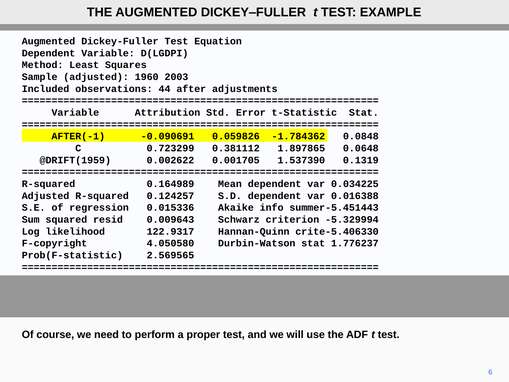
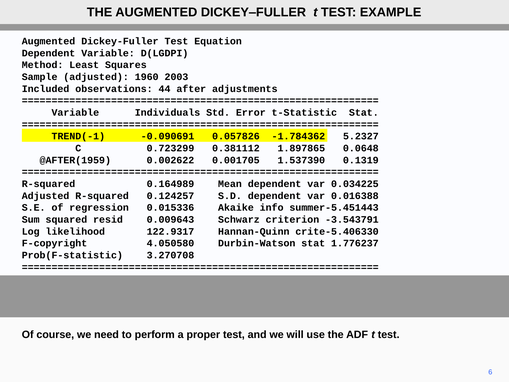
Attribution: Attribution -> Individuals (168, 113)
AFTER(-1: AFTER(-1 -> TREND(-1 (78, 136)
0.059826: 0.059826 -> 0.057826 (236, 136)
0.0848: 0.0848 -> 5.2327 (361, 136)
@DRIFT(1959: @DRIFT(1959 -> @AFTER(1959 (75, 160)
-5.329994: -5.329994 -> -3.543791 (352, 219)
2.569565: 2.569565 -> 3.270708 (170, 255)
